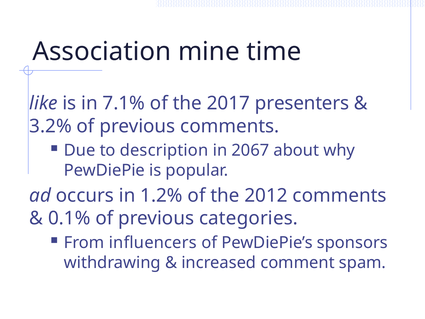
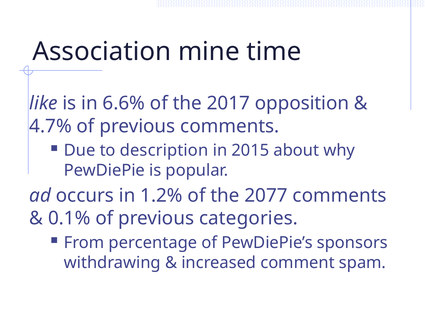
7.1%: 7.1% -> 6.6% (124, 103)
presenters: presenters -> opposition (302, 103)
3.2%: 3.2% -> 4.7% (51, 126)
2067: 2067 -> 2015 (250, 150)
2012: 2012 -> 2077 (266, 195)
influencers: influencers -> percentage (153, 243)
